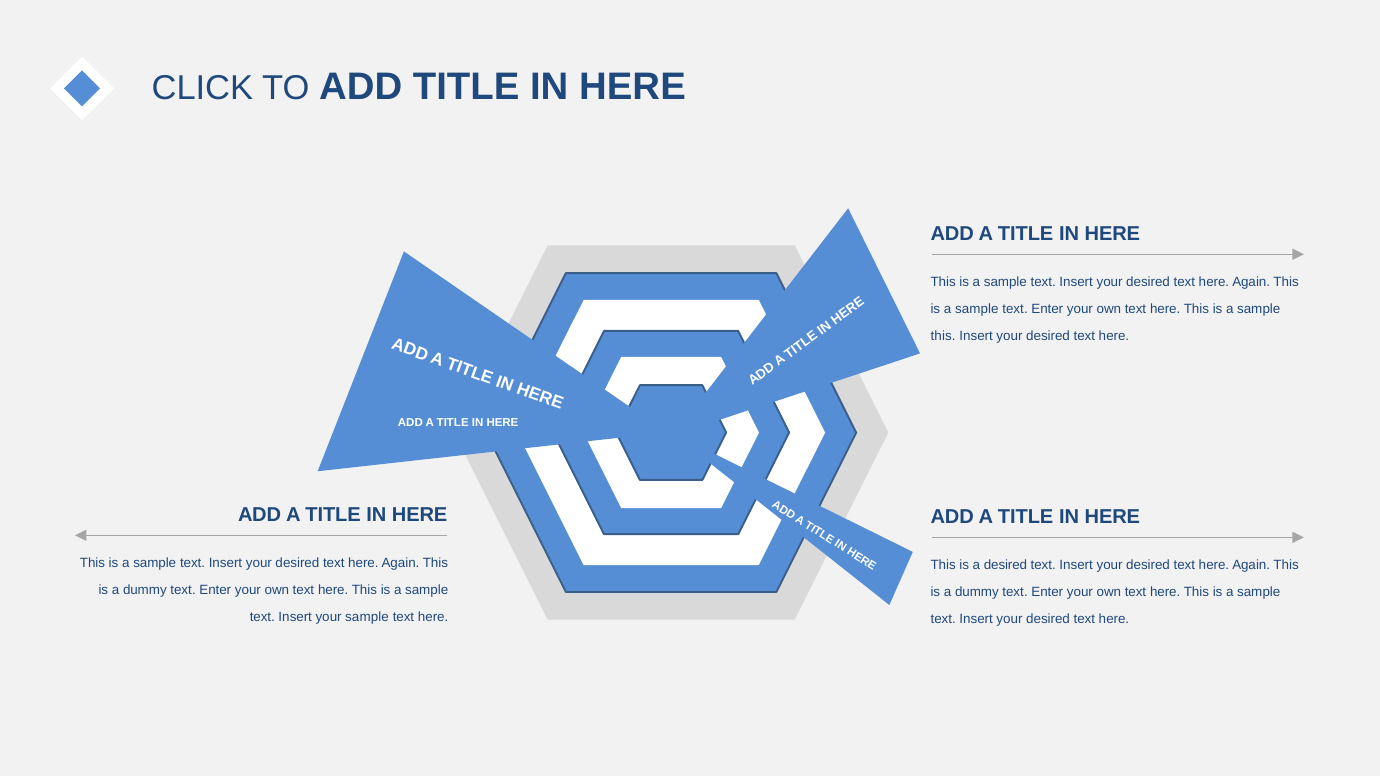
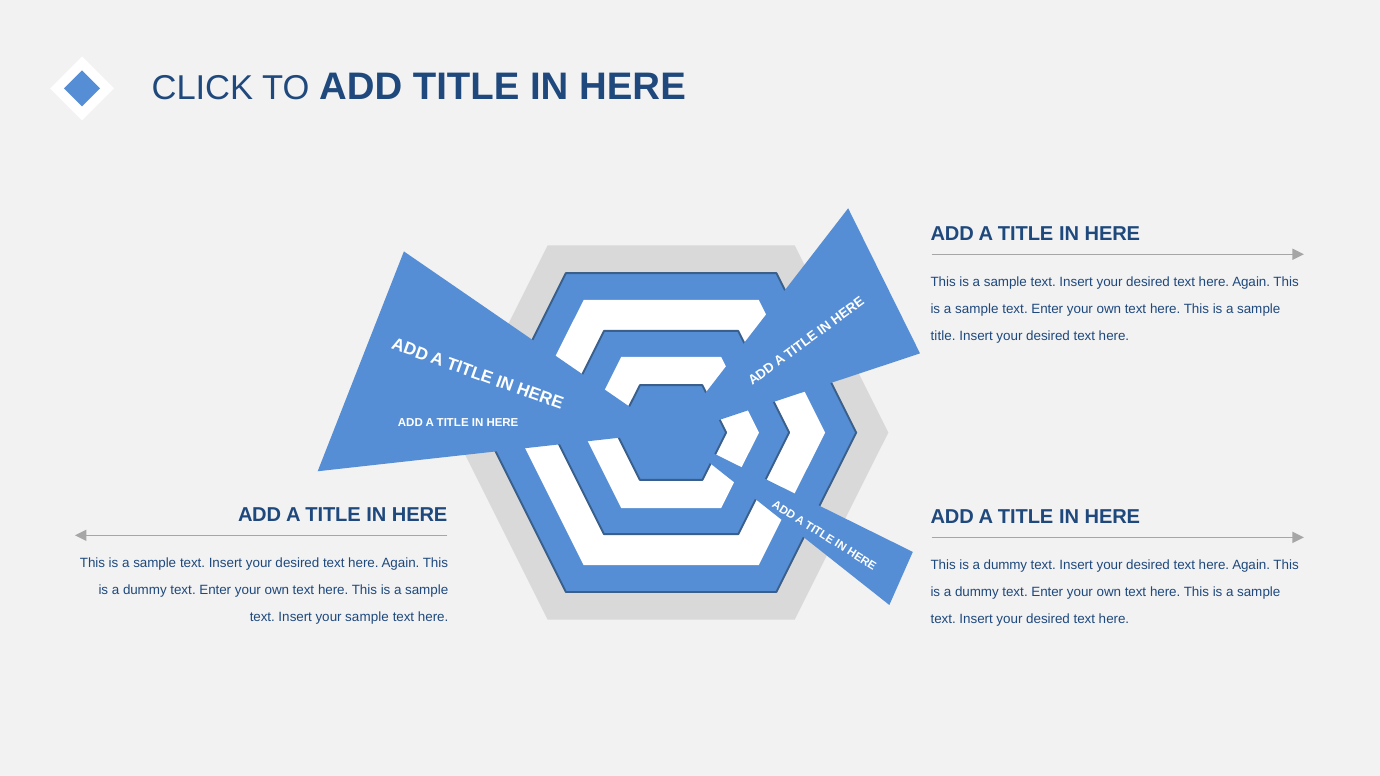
this: this -> title (943, 336)
desired: desired -> dummy (1005, 565)
